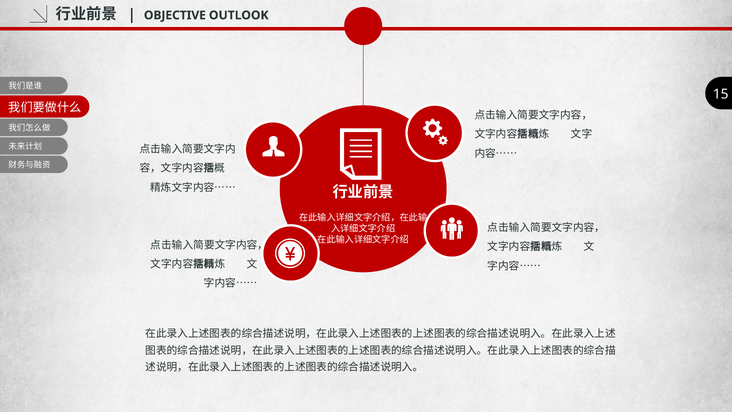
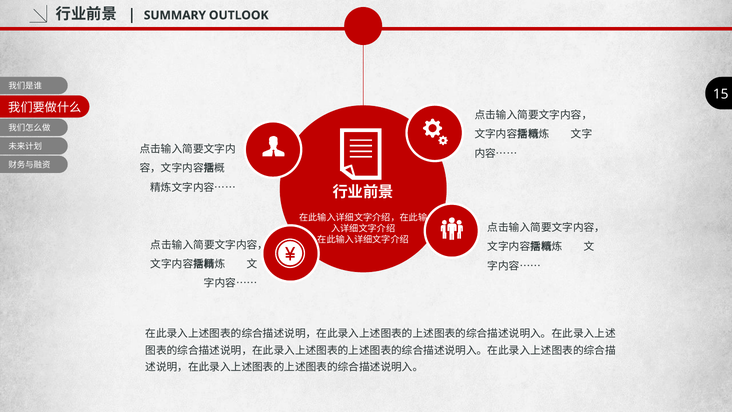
OBJECTIVE: OBJECTIVE -> SUMMARY (175, 15)
